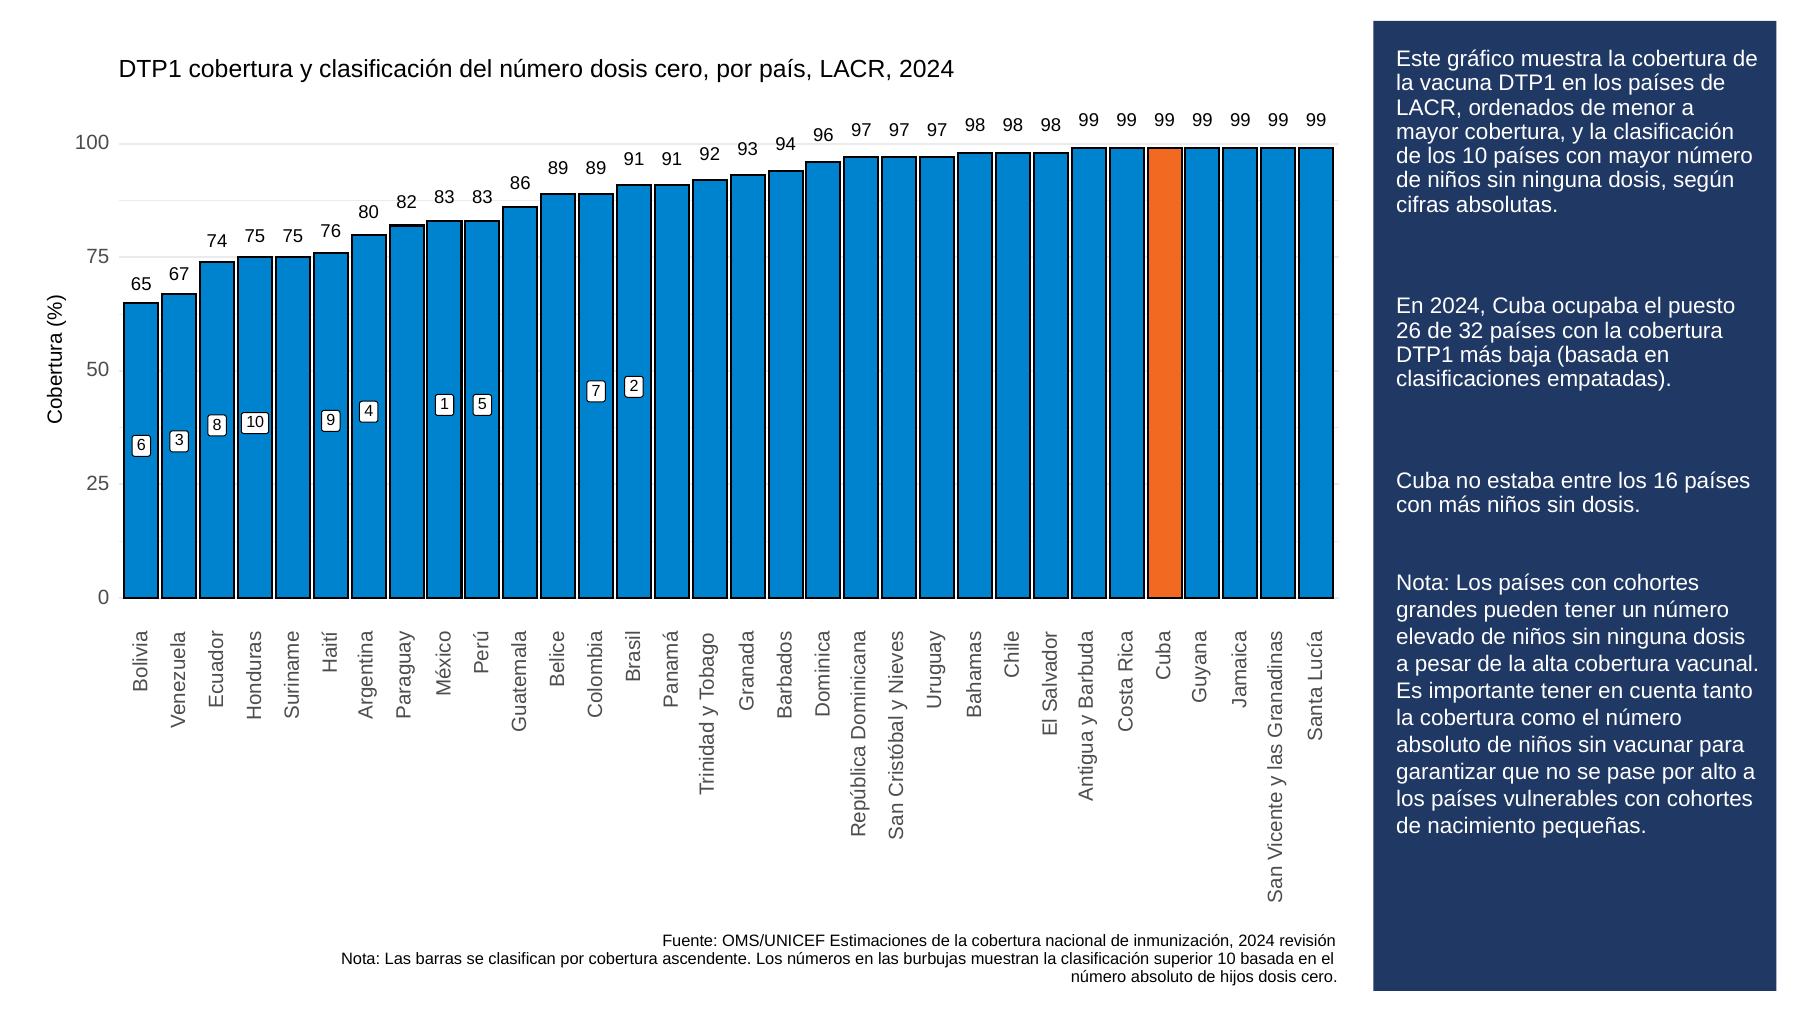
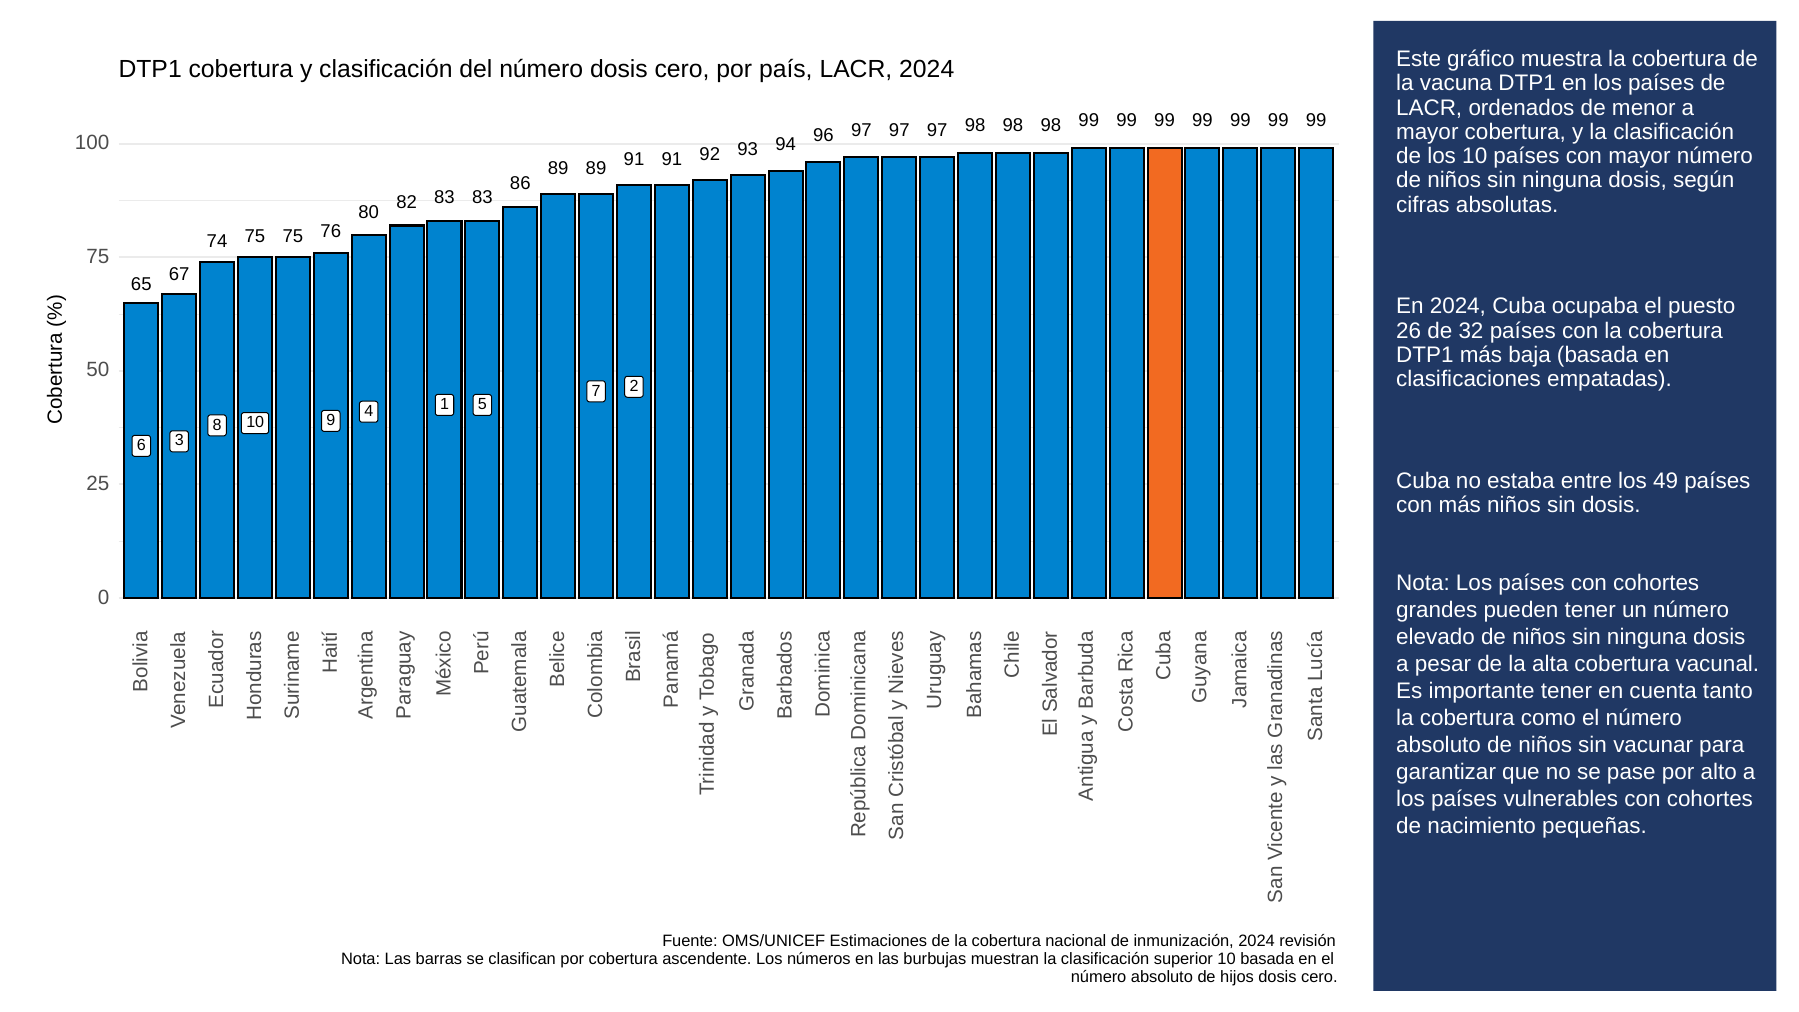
16: 16 -> 49 (1666, 481)
